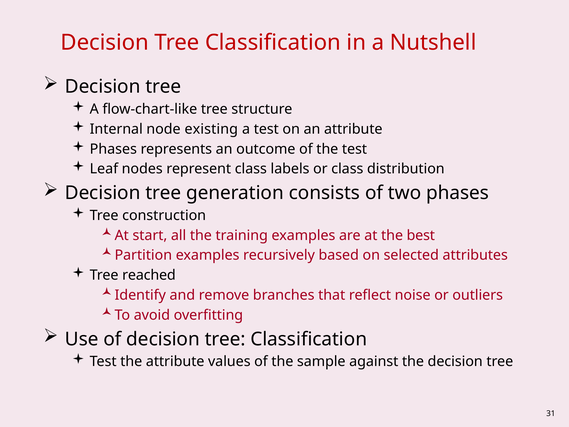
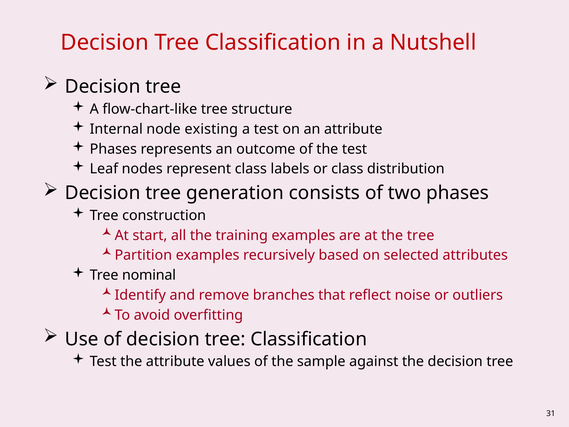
the best: best -> tree (421, 235)
reached: reached -> nominal (149, 275)
